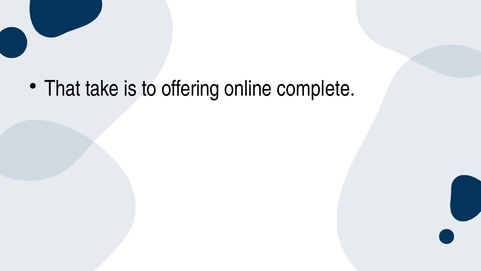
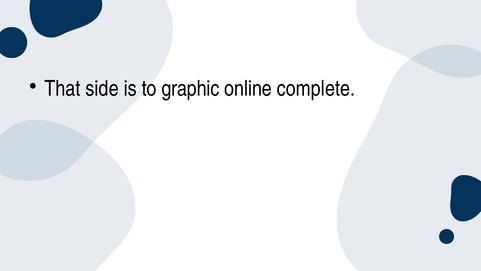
take: take -> side (102, 88)
offering: offering -> graphic (190, 88)
